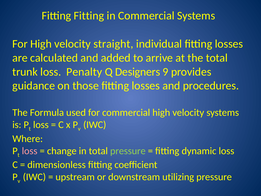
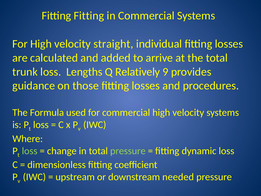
Penalty: Penalty -> Lengths (84, 72)
Designers: Designers -> Relatively (138, 72)
loss colour: pink -> light green (30, 151)
utilizing: utilizing -> needed (178, 177)
